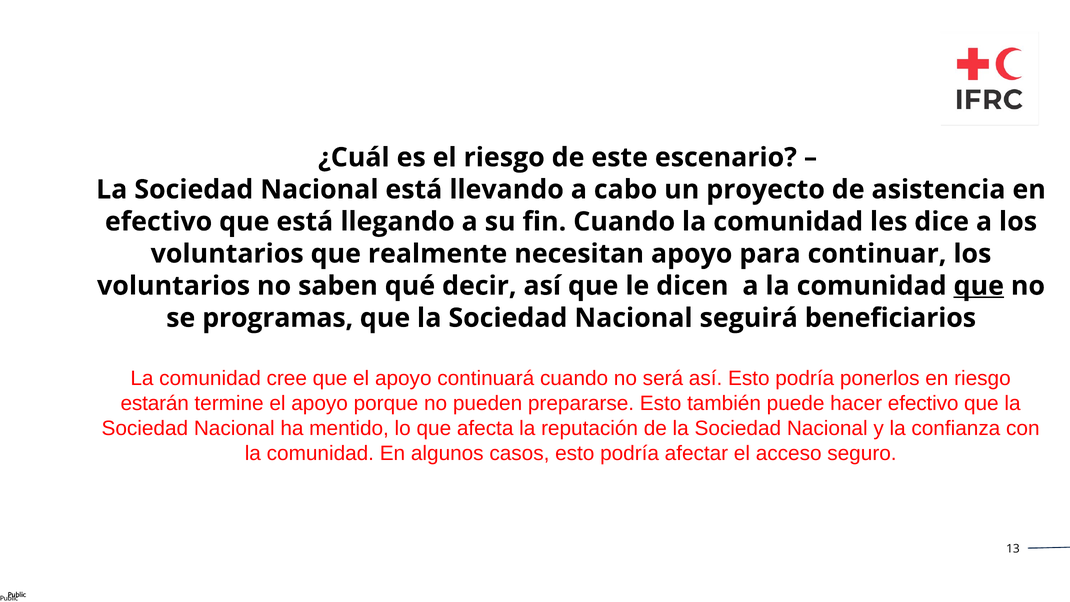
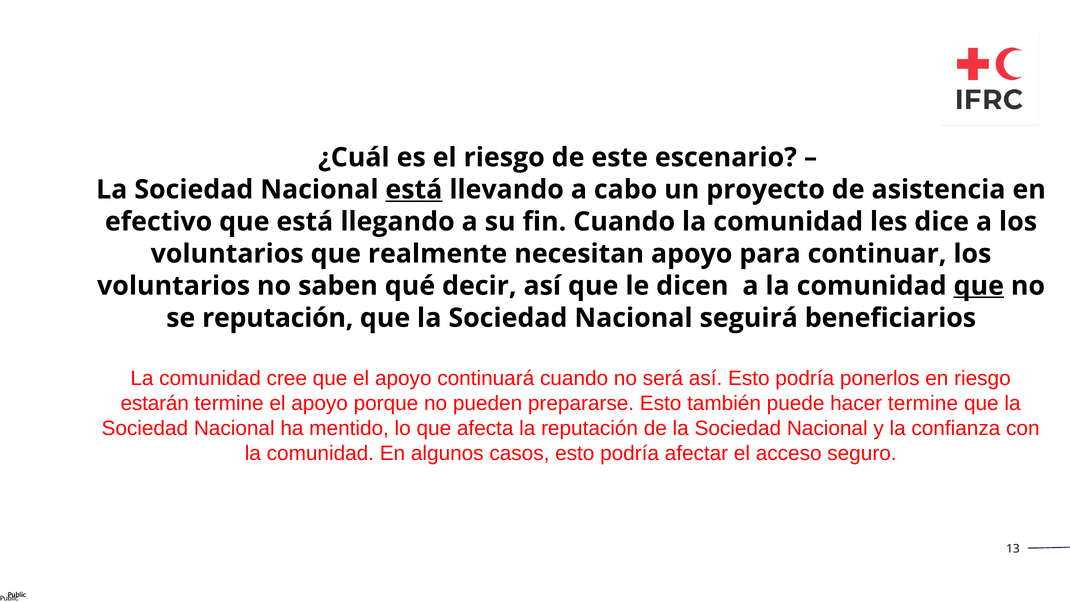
está underline: none -> present (414, 190)
se programas: programas -> reputación (278, 318)
hacer efectivo: efectivo -> termine (923, 403)
